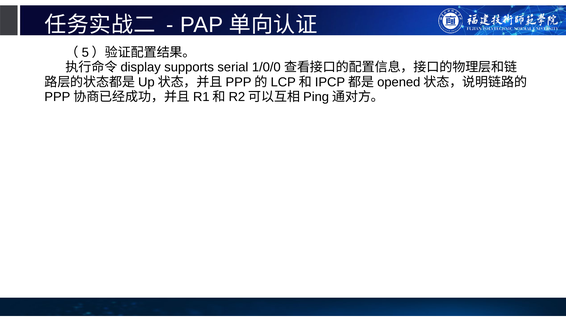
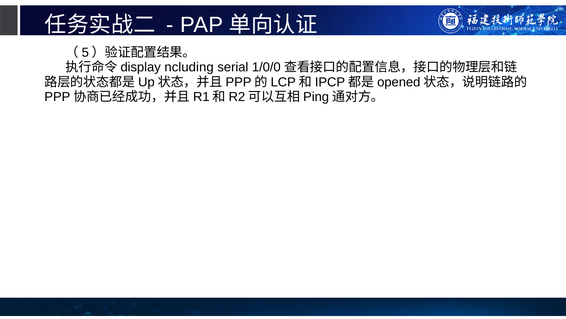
supports: supports -> ncluding (189, 67)
